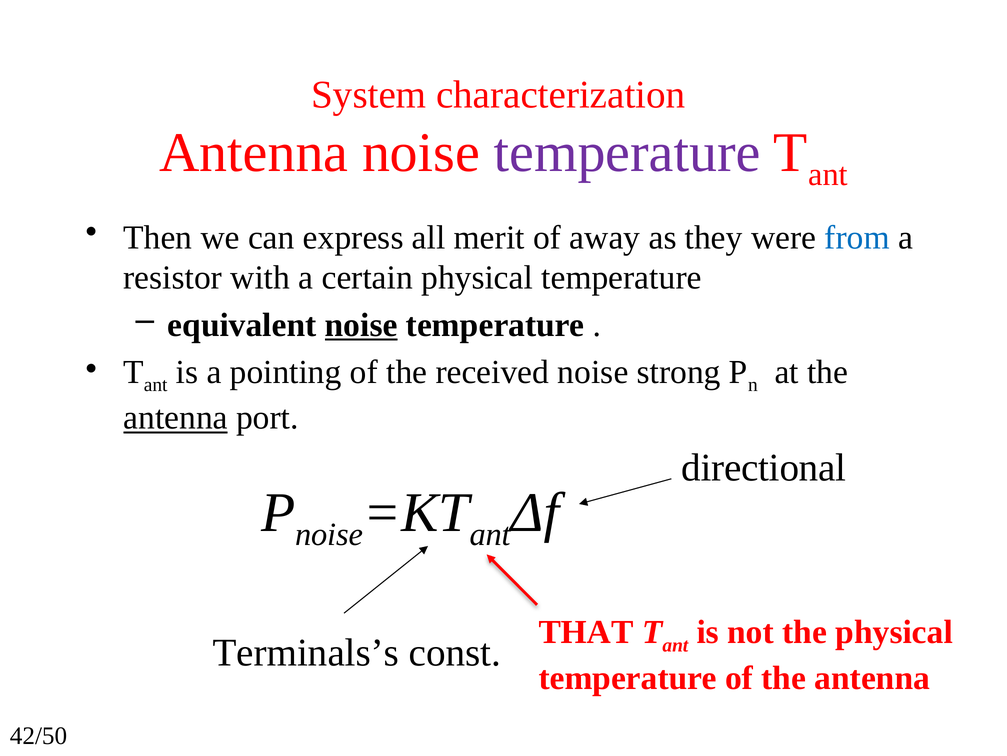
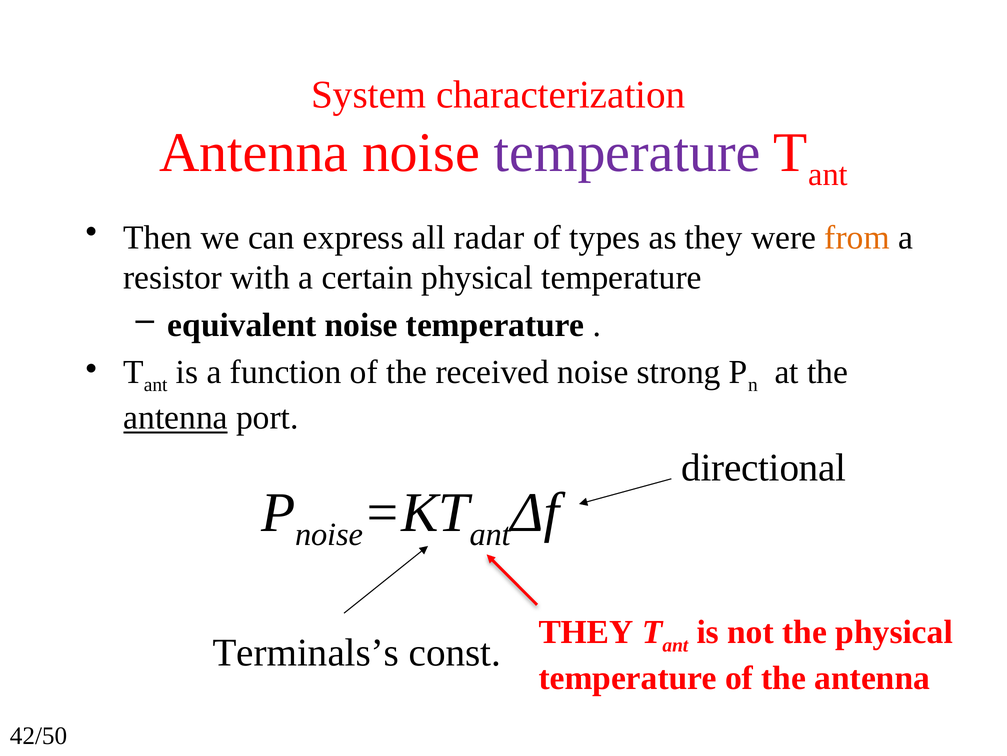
merit: merit -> radar (489, 237)
away: away -> types (605, 237)
from colour: blue -> orange (857, 237)
noise underline: present -> none (361, 325)
pointing: pointing -> function (286, 372)
THAT: THAT -> THEY (586, 632)
